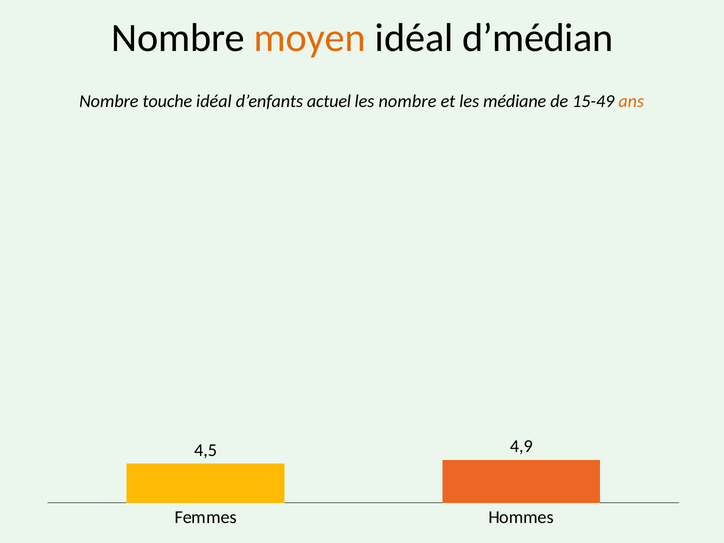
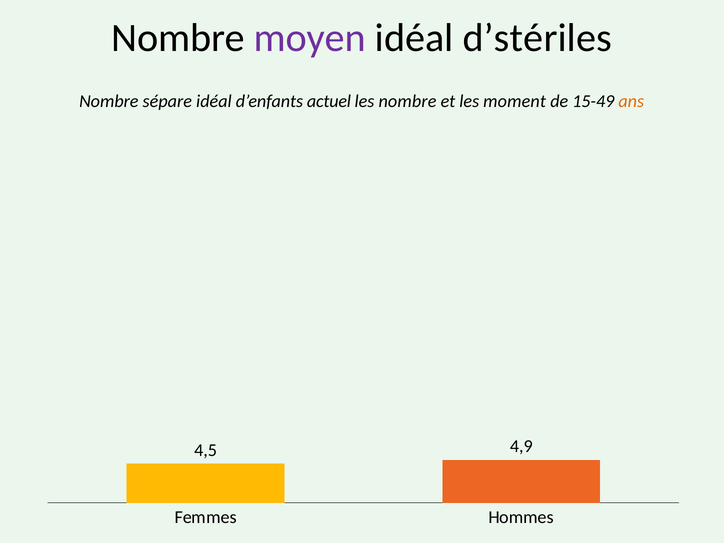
moyen colour: orange -> purple (310, 38)
d’médian: d’médian -> d’stériles (537, 38)
touche: touche -> sépare (167, 101)
médiane: médiane -> moment (515, 101)
